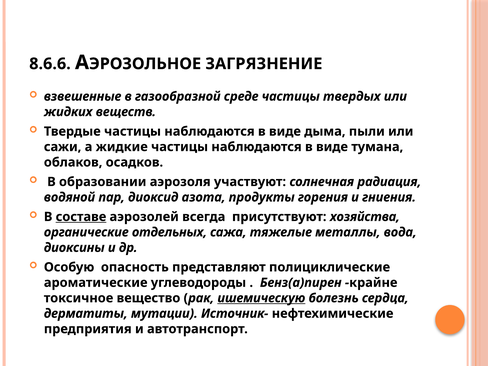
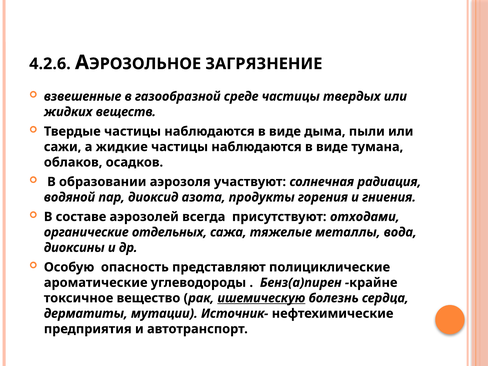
8.6.6: 8.6.6 -> 4.2.6 (50, 64)
составе underline: present -> none (81, 217)
хозяйства: хозяйства -> отходами (365, 217)
